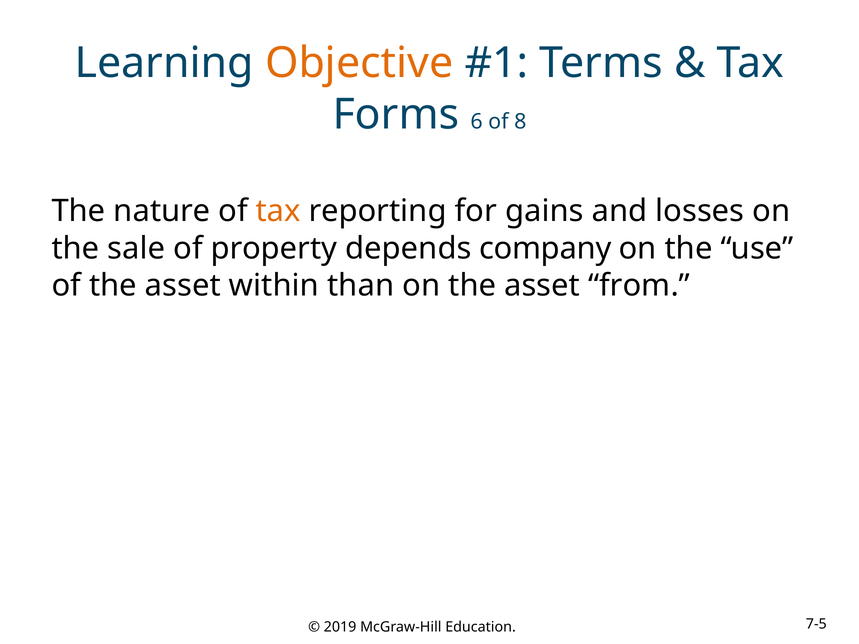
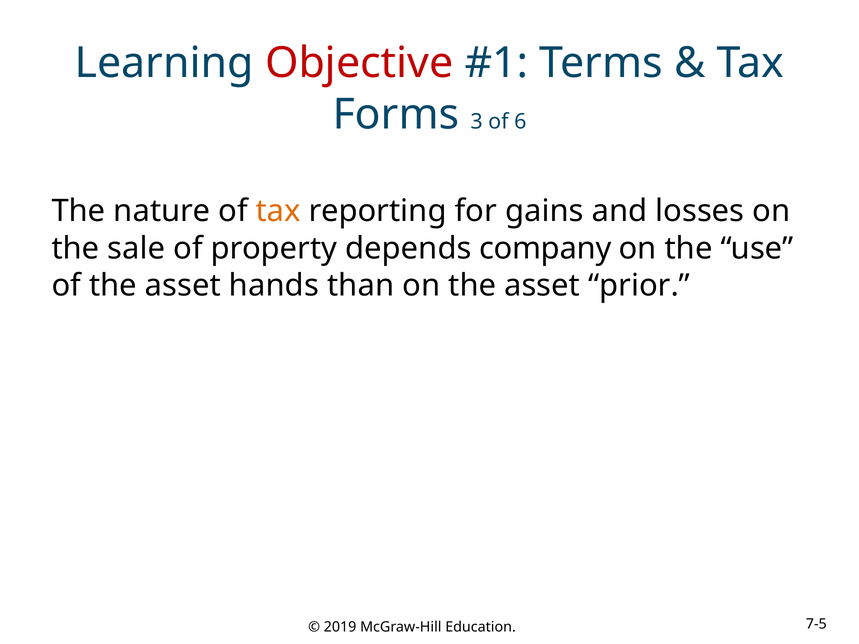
Objective colour: orange -> red (359, 63)
6: 6 -> 3 (477, 122)
8: 8 -> 6 (520, 122)
within: within -> hands (274, 286)
from: from -> prior (639, 286)
